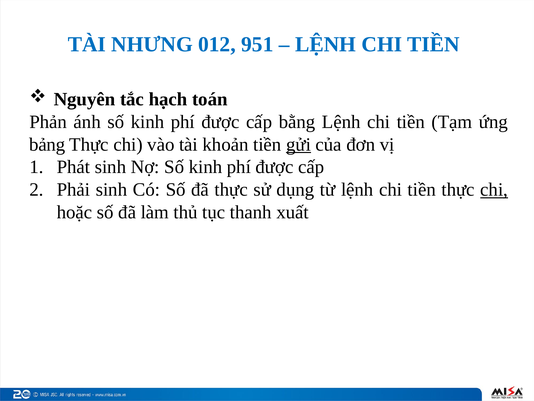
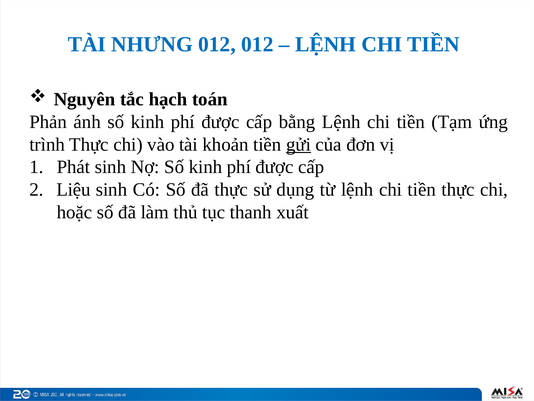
012 951: 951 -> 012 (257, 44)
bảng: bảng -> trình (47, 144)
Phải: Phải -> Liệu (73, 190)
chi underline: present -> none (494, 190)
